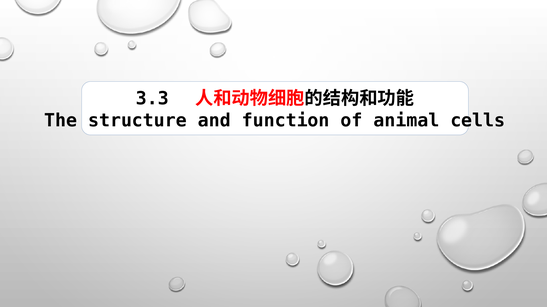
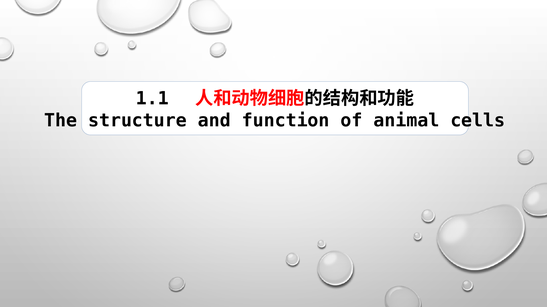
3.3: 3.3 -> 1.1 (152, 99)
